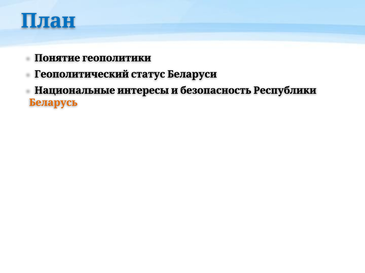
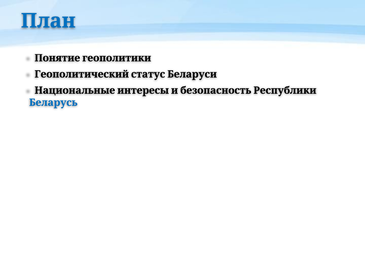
Беларусь colour: orange -> blue (53, 103)
